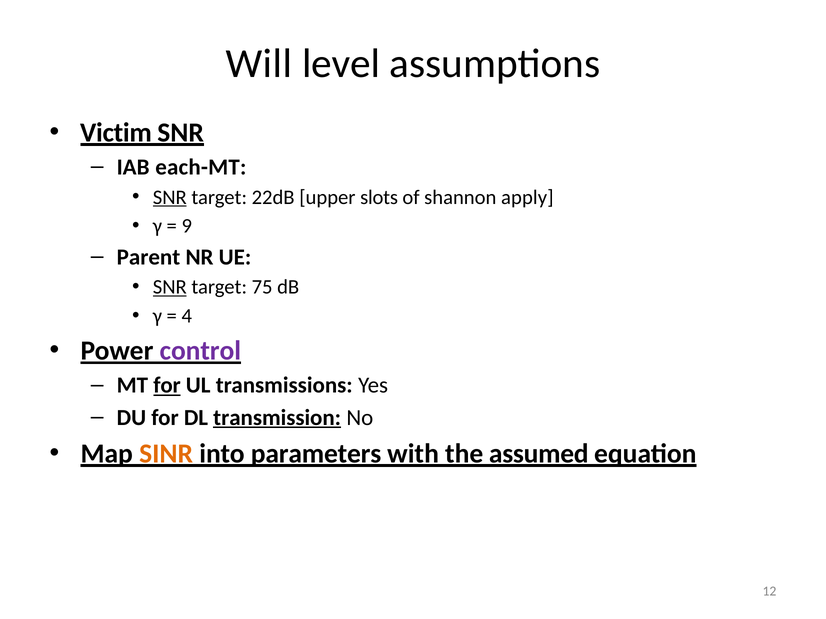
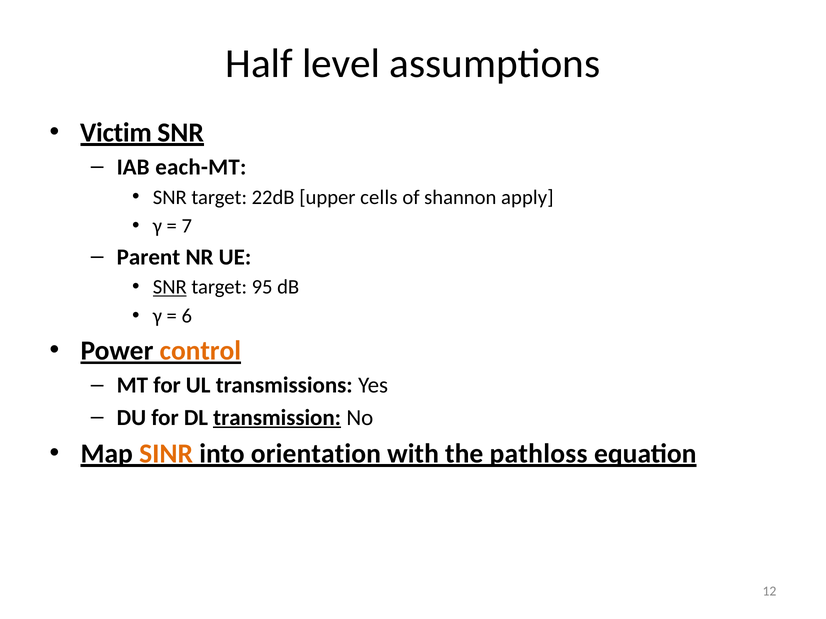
Will: Will -> Half (259, 63)
SNR underline: present -> none (170, 197)
slots: slots -> cells (379, 197)
9: 9 -> 7 (187, 226)
75: 75 -> 95 (262, 287)
4: 4 -> 6 (187, 316)
control colour: purple -> orange (200, 351)
for underline: present -> none (167, 386)
parameters: parameters -> orientation (316, 454)
assumed: assumed -> pathloss (539, 454)
